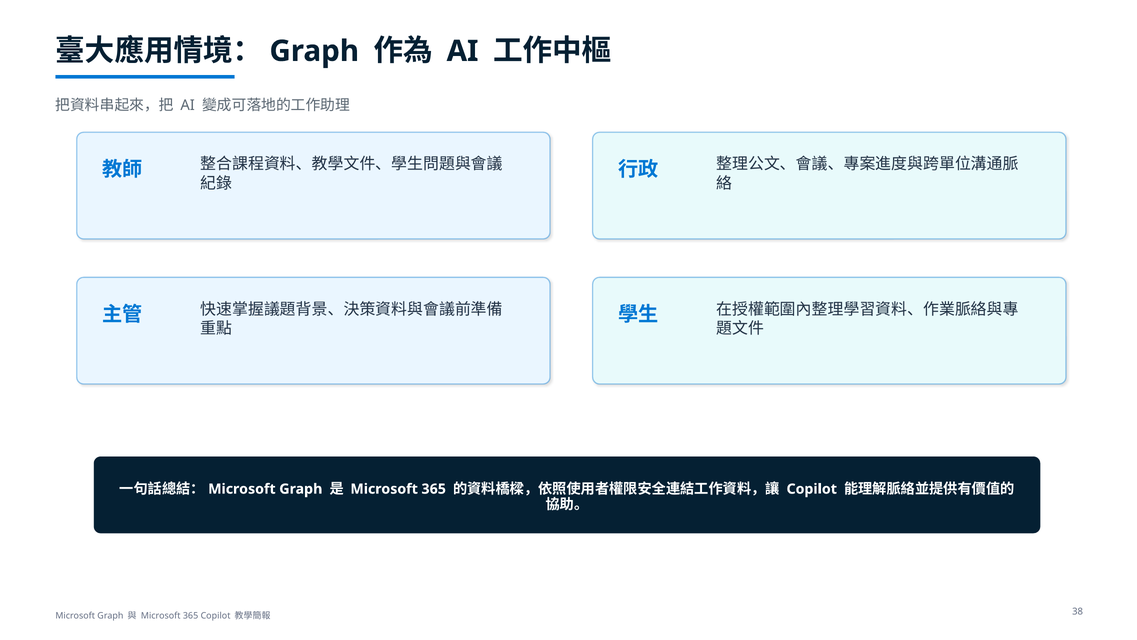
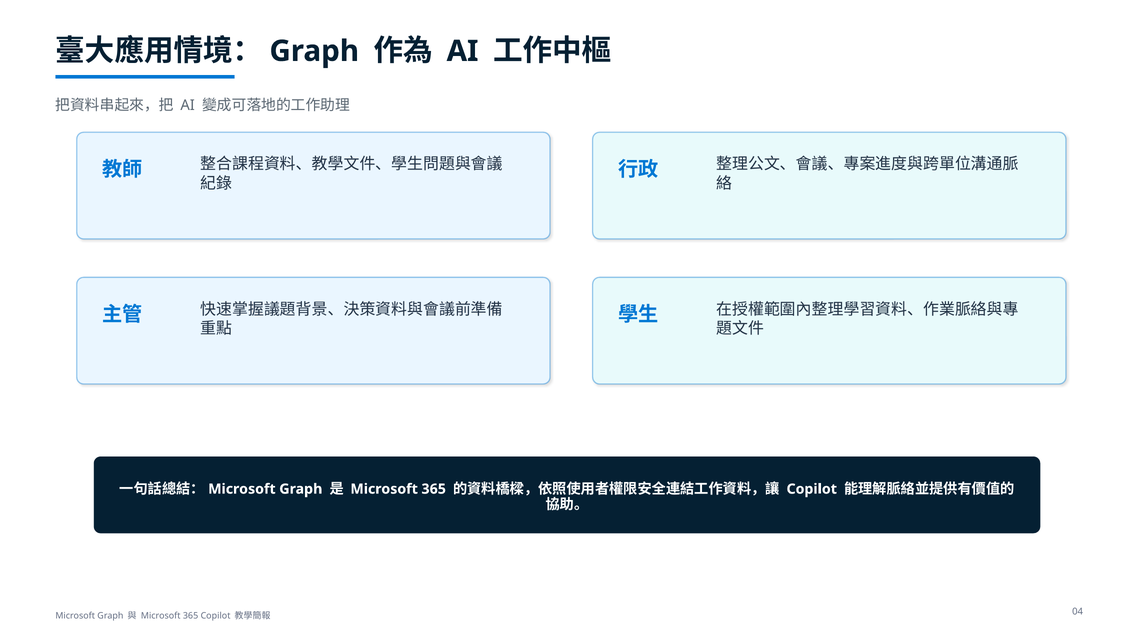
38: 38 -> 04 (1078, 611)
